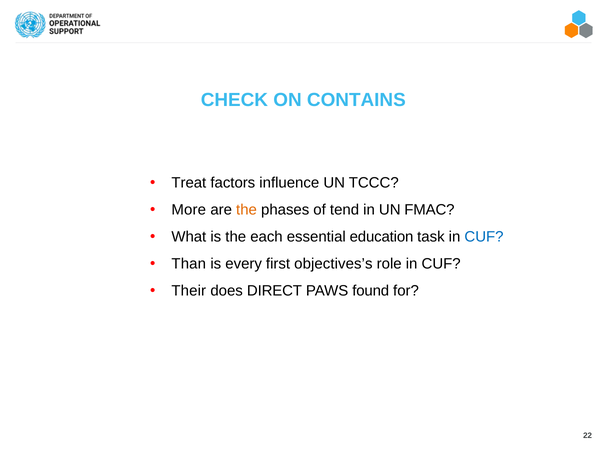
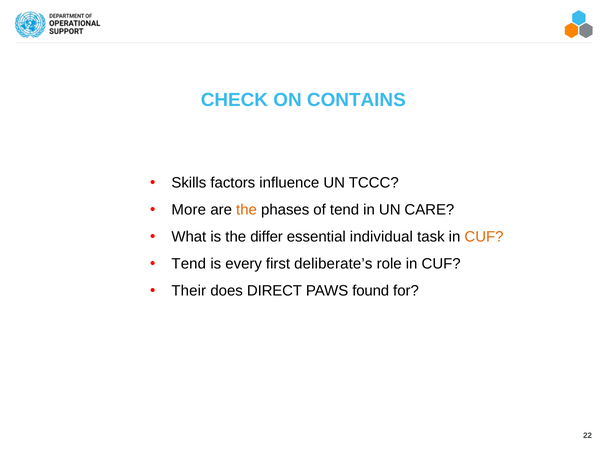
Treat: Treat -> Skills (189, 183)
FMAC: FMAC -> CARE (429, 210)
each: each -> differ (267, 237)
education: education -> individual (381, 237)
CUF colour: blue -> orange (484, 237)
Than: Than -> Tend (189, 264)
objectives’s: objectives’s -> deliberate’s (333, 264)
